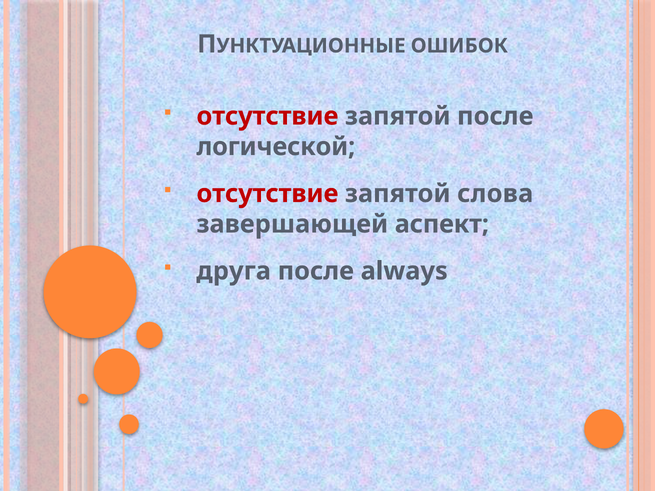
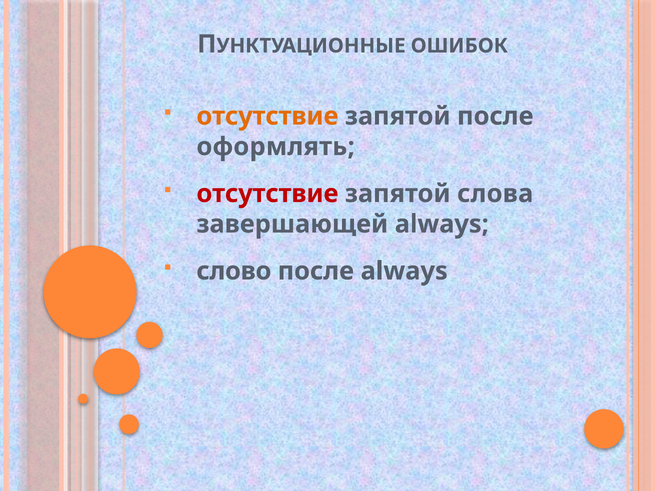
отсутствие colour: red -> orange (267, 116)
логической: логической -> оформлять (276, 147)
завершающей аспект: аспект -> always (442, 224)
друга: друга -> слово (234, 271)
